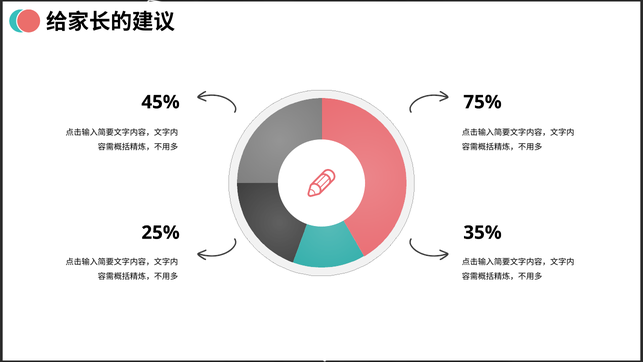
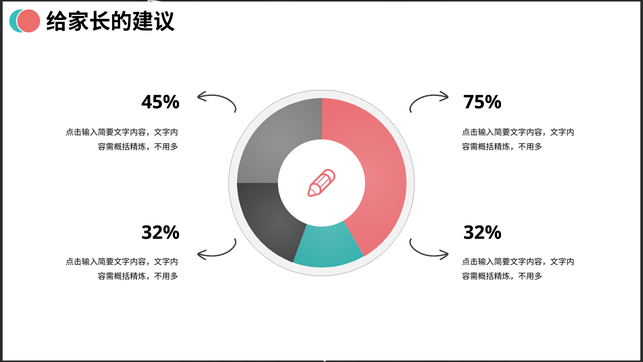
25%: 25% -> 32% (161, 232)
35%: 35% -> 32% (483, 232)
